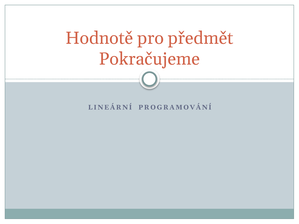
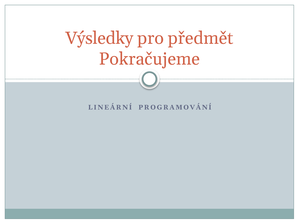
Hodnotě: Hodnotě -> Výsledky (99, 38)
